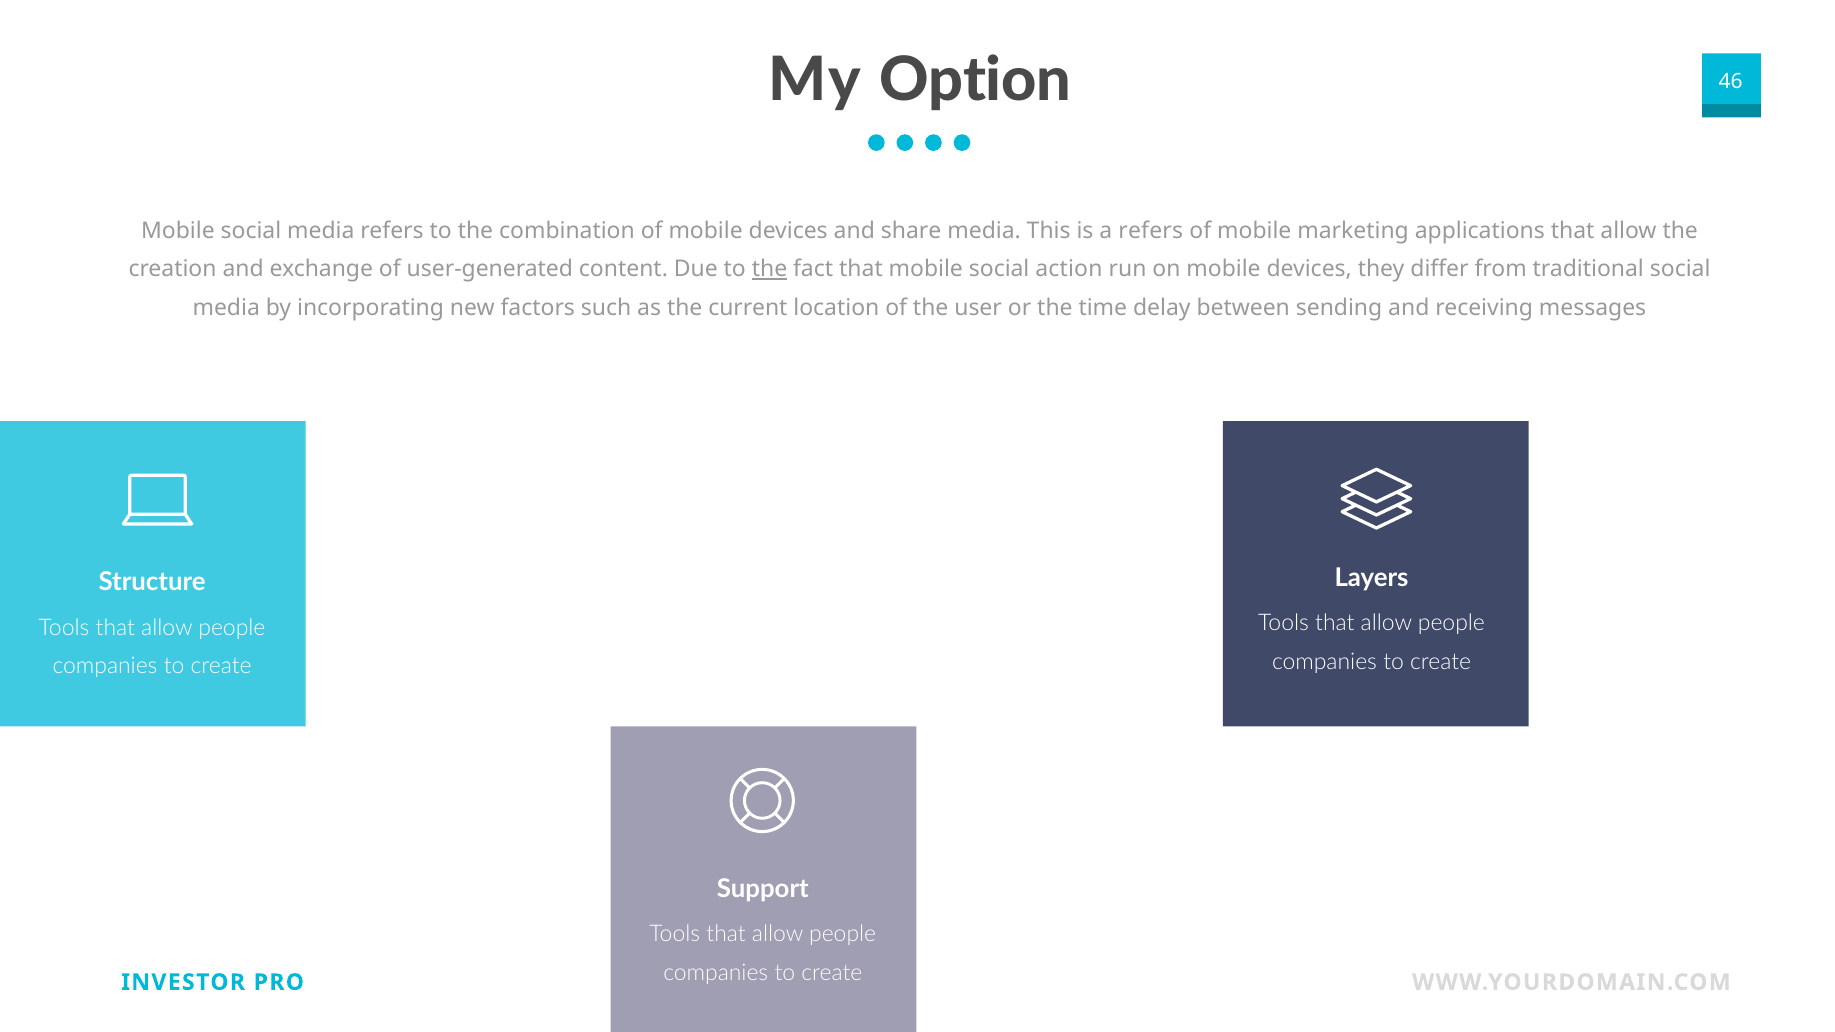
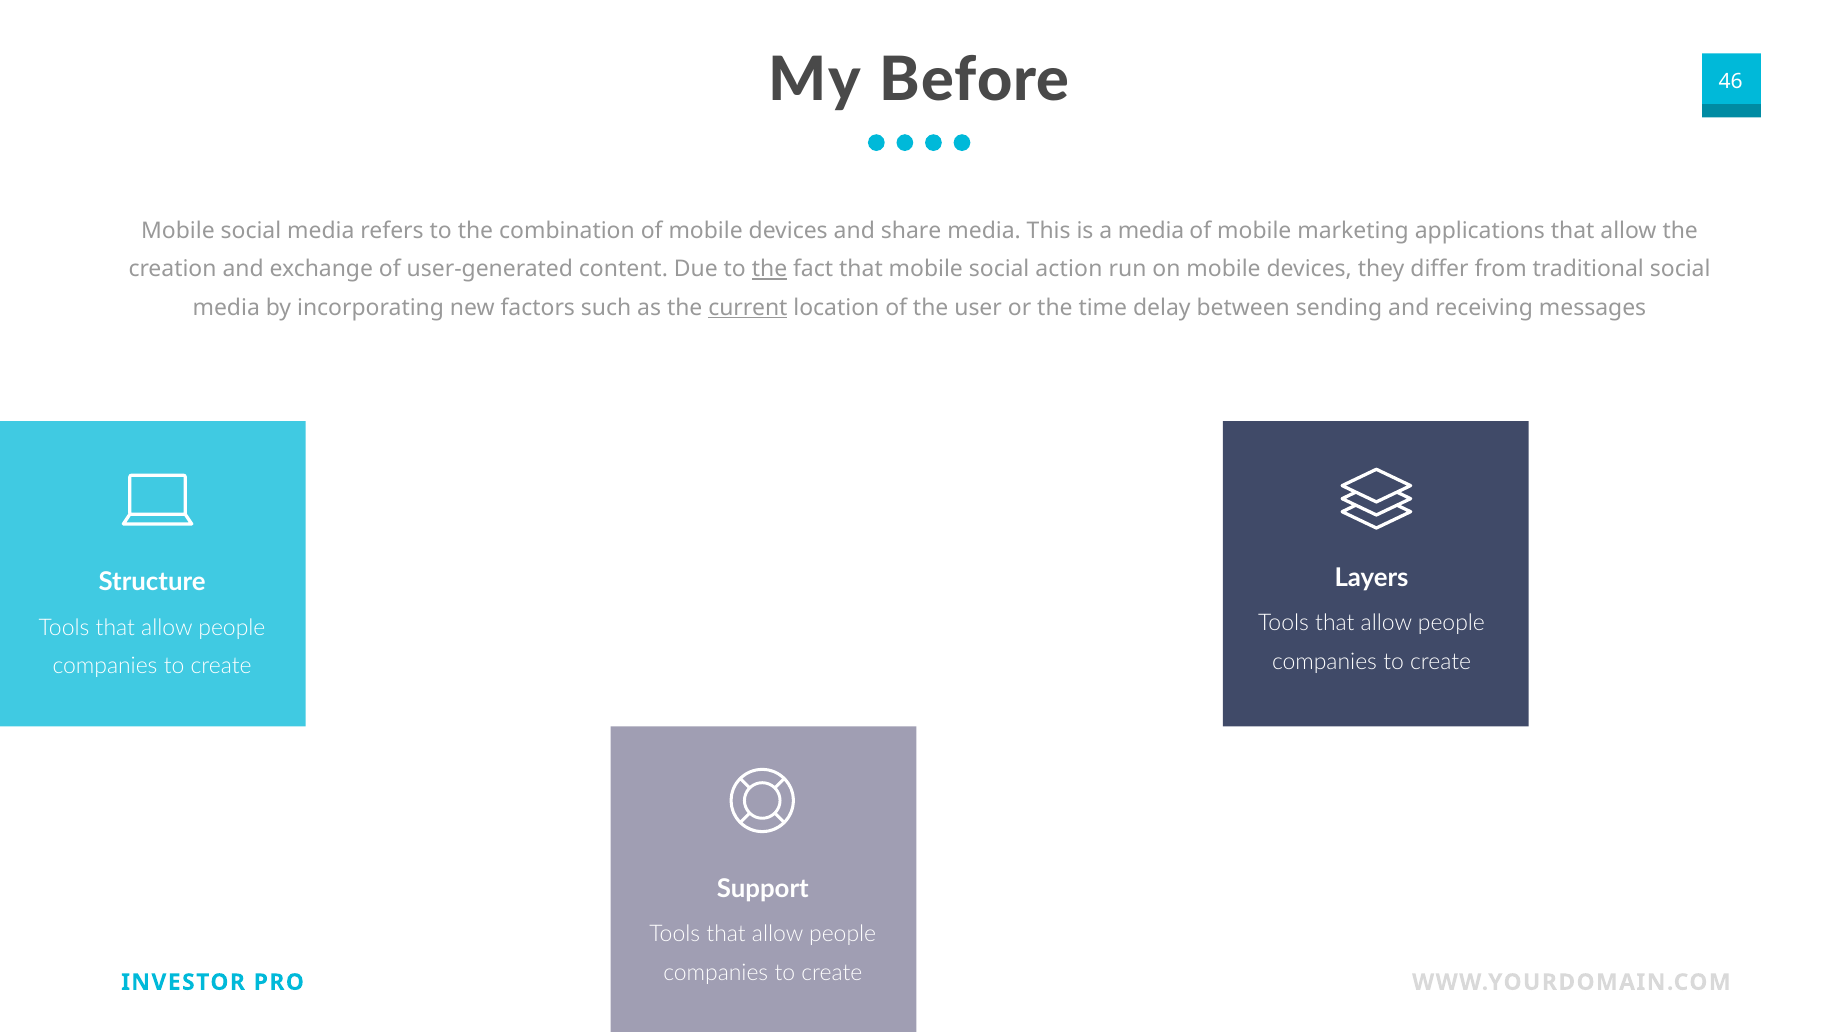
Option: Option -> Before (975, 80)
a refers: refers -> media (1151, 231)
current underline: none -> present (748, 308)
